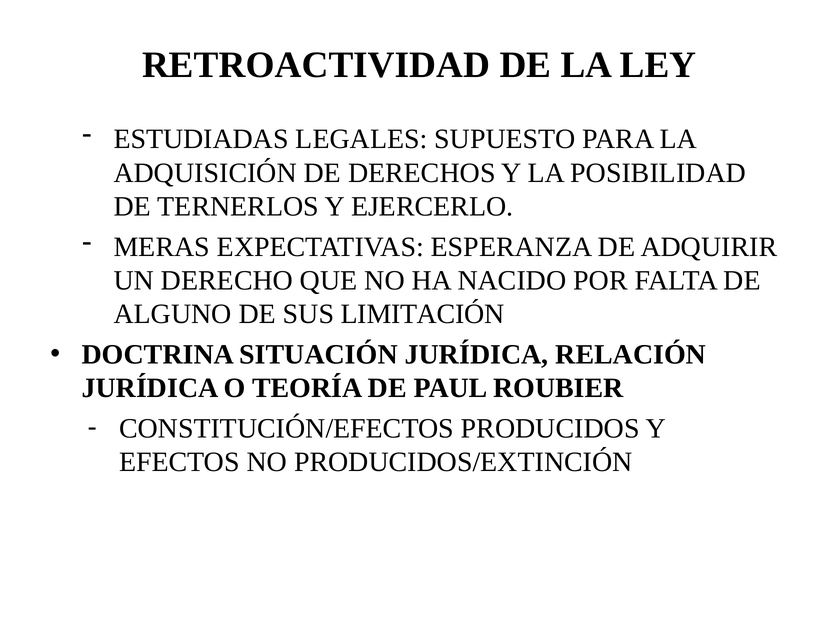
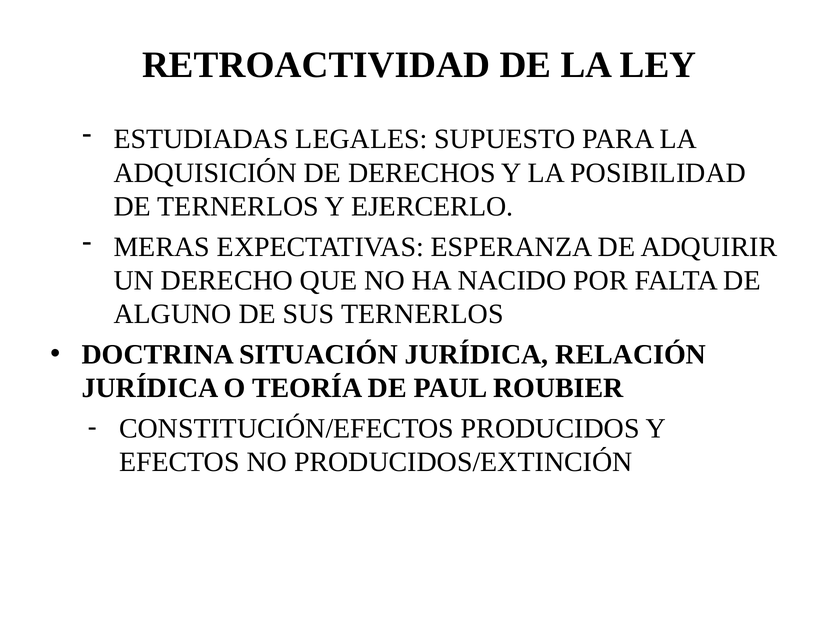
SUS LIMITACIÓN: LIMITACIÓN -> TERNERLOS (422, 314)
